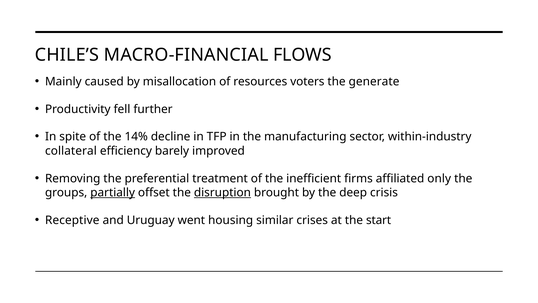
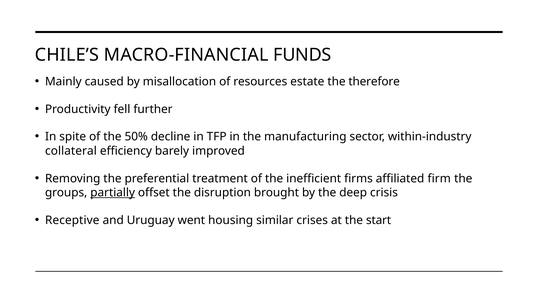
FLOWS: FLOWS -> FUNDS (302, 55)
voters: voters -> estate (307, 81)
generate: generate -> therefore (374, 81)
14%: 14% -> 50% (136, 137)
only: only -> firm (439, 178)
disruption underline: present -> none (222, 192)
